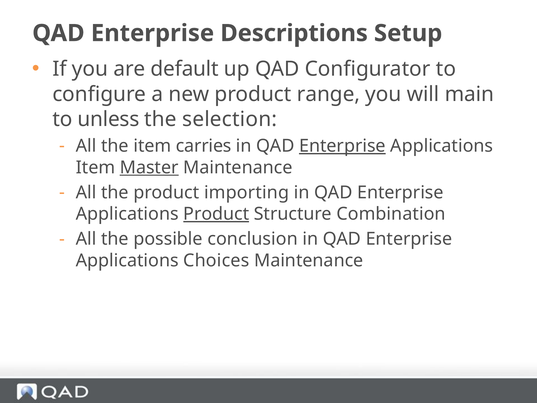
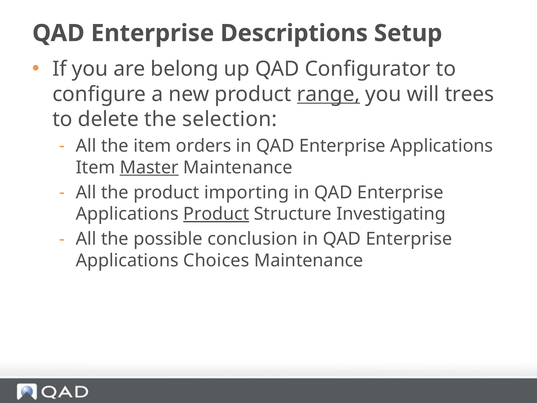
default: default -> belong (185, 69)
range underline: none -> present (328, 94)
main: main -> trees (469, 94)
unless: unless -> delete (108, 119)
carries: carries -> orders (204, 146)
Enterprise underline: present -> none (342, 146)
Combination: Combination -> Investigating (391, 214)
